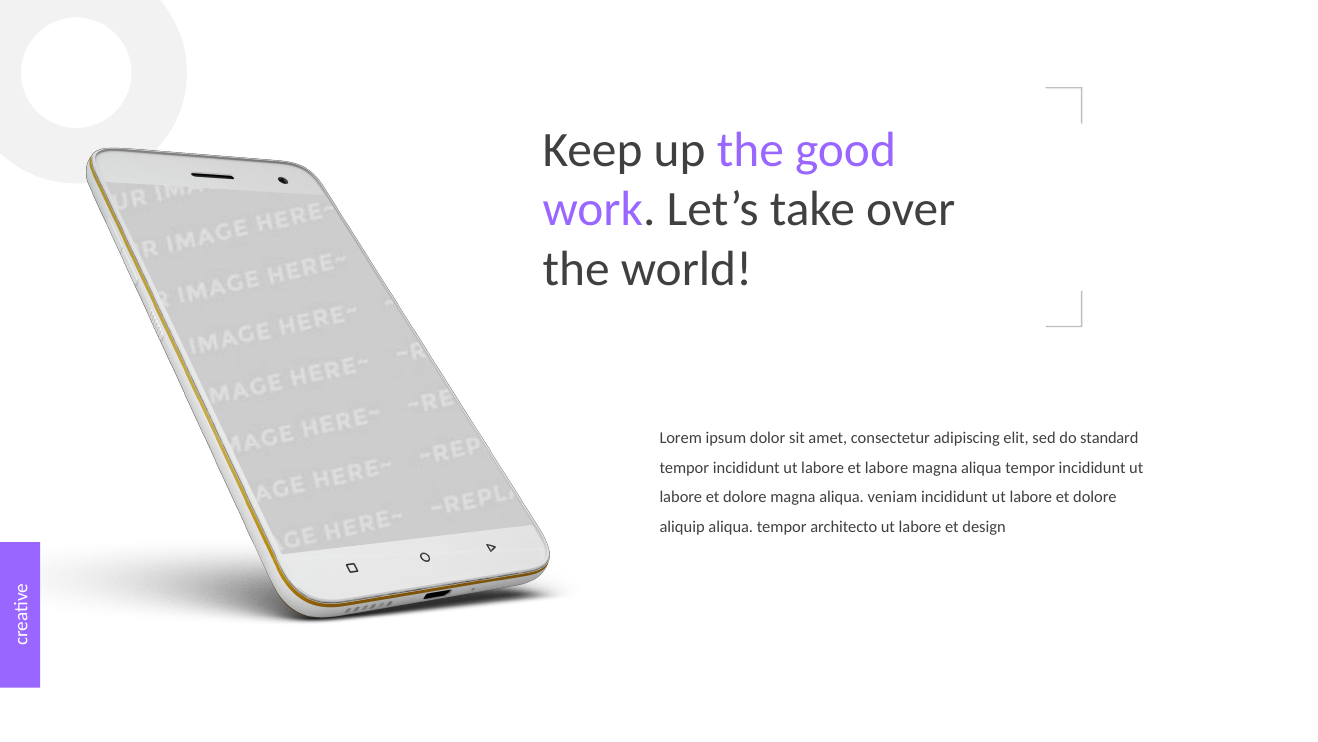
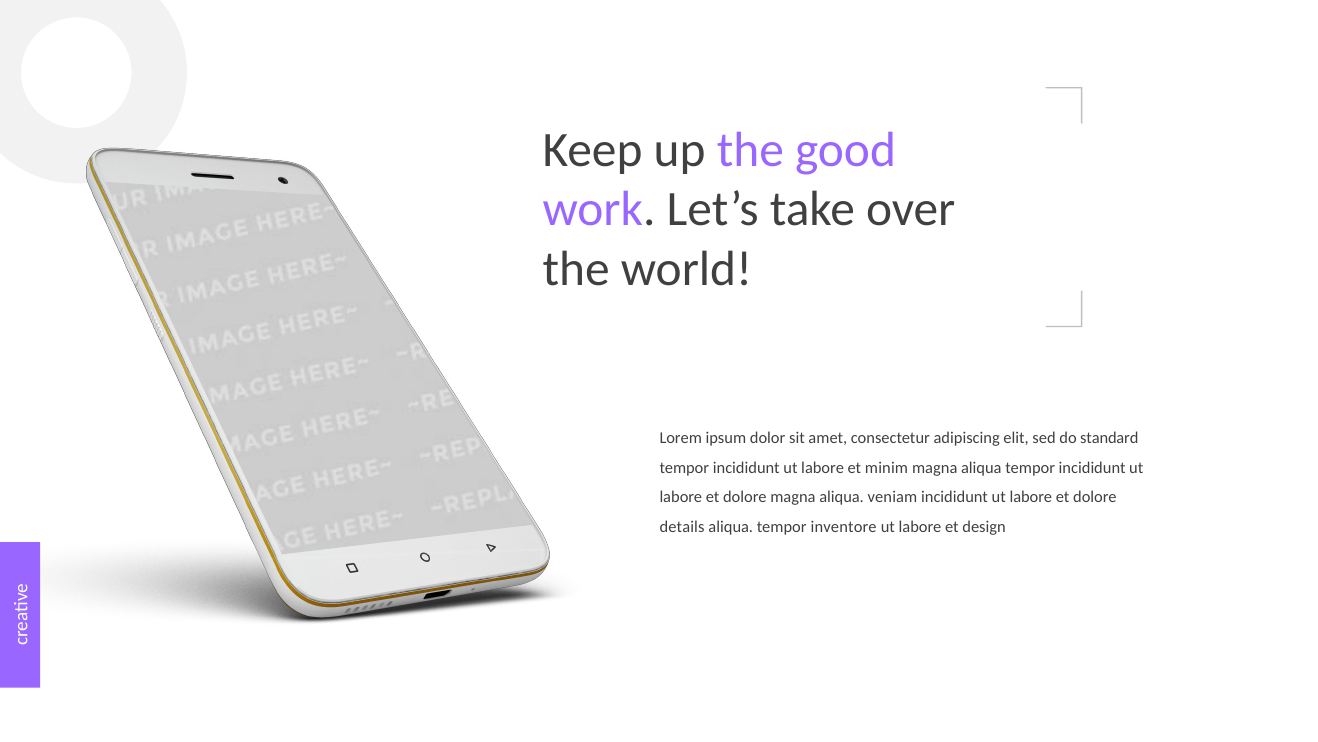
et labore: labore -> minim (887, 467)
aliquip: aliquip -> details (682, 527)
architecto: architecto -> inventore (844, 527)
